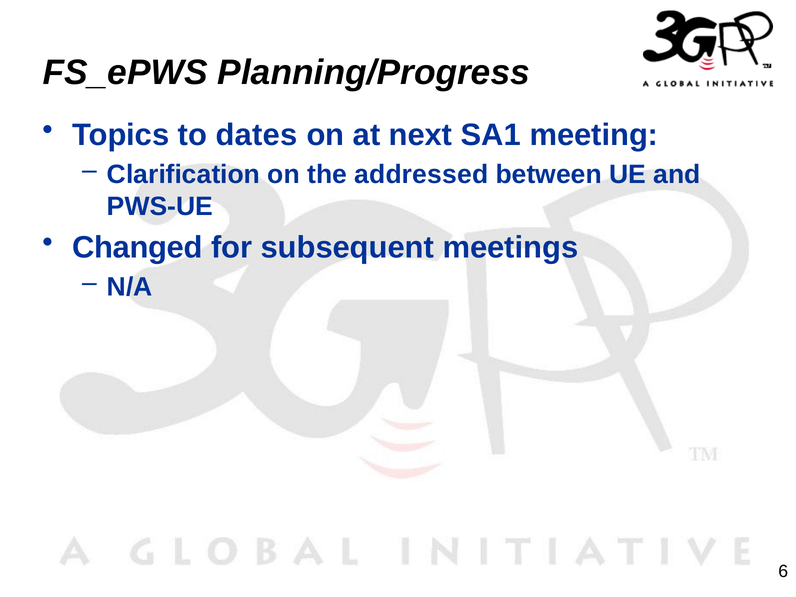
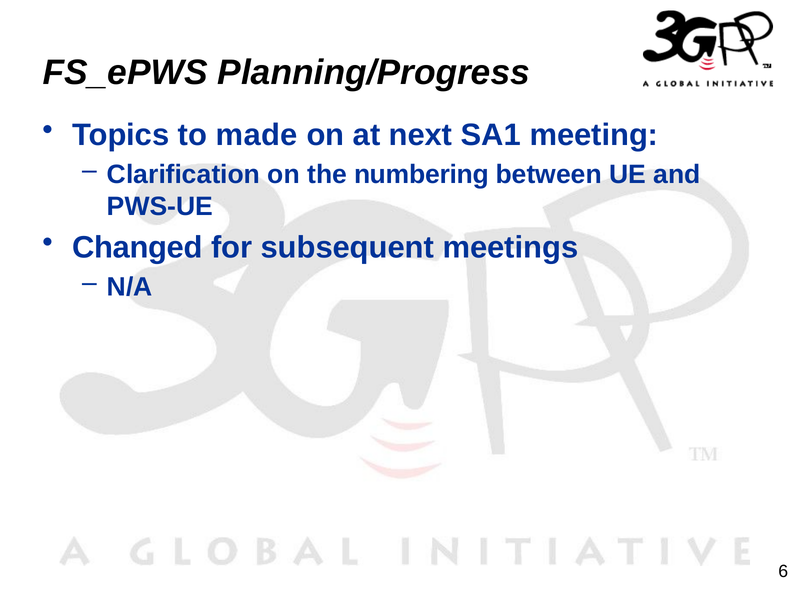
dates: dates -> made (257, 135)
addressed: addressed -> numbering (421, 175)
